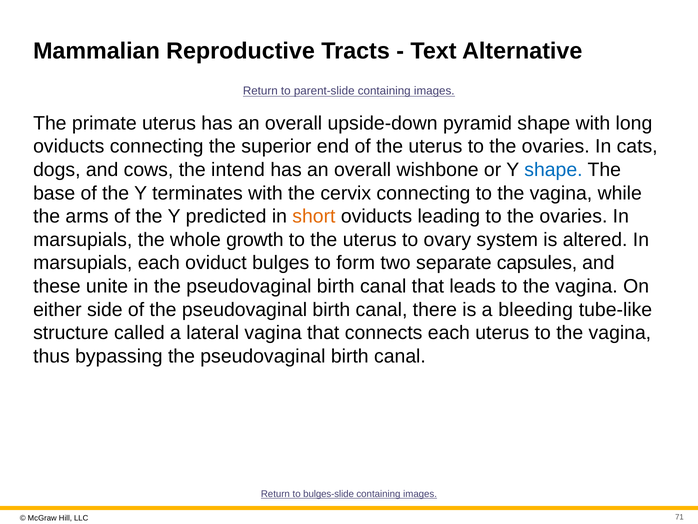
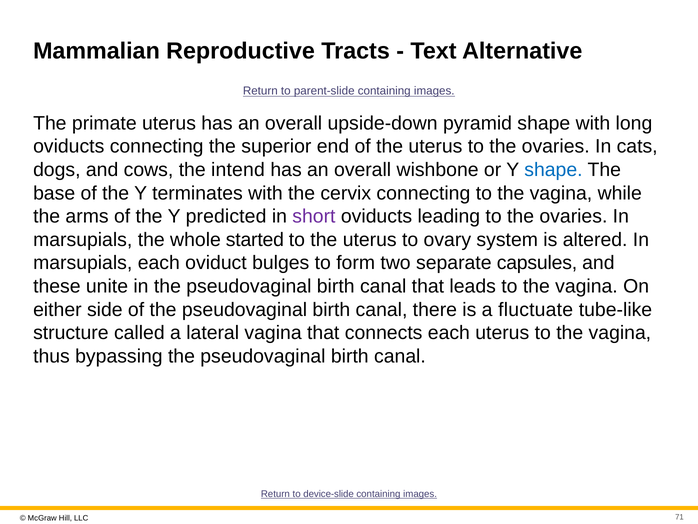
short colour: orange -> purple (314, 216)
growth: growth -> started (255, 240)
bleeding: bleeding -> fluctuate (536, 309)
bulges-slide: bulges-slide -> device-slide (329, 494)
